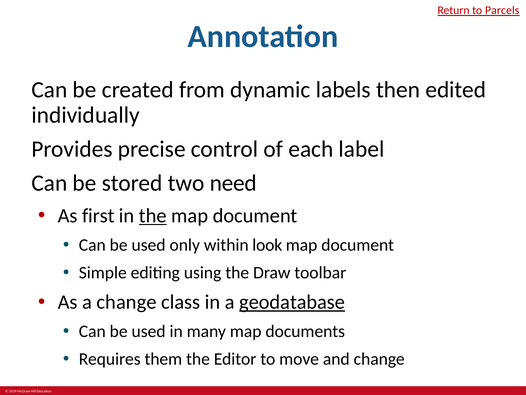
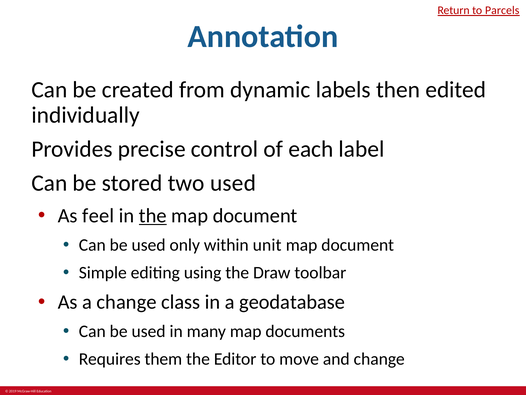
two need: need -> used (233, 183)
first: first -> feel (98, 215)
look: look -> unit (267, 245)
geodatabase underline: present -> none (292, 302)
